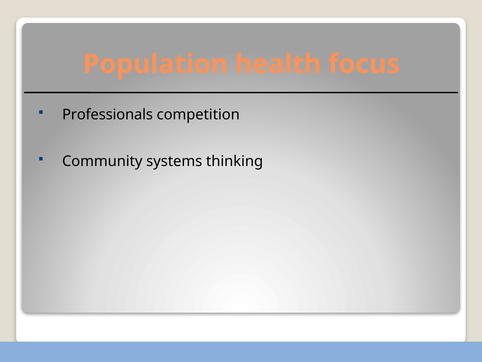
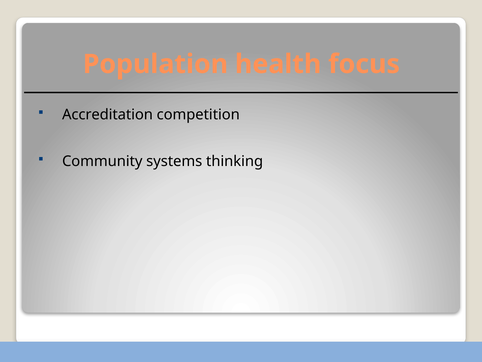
Professionals: Professionals -> Accreditation (107, 115)
